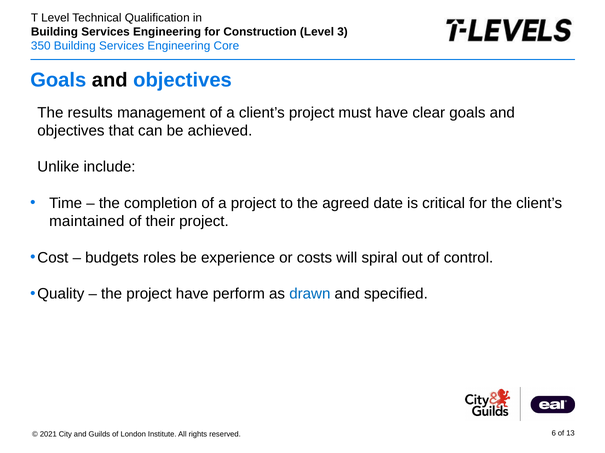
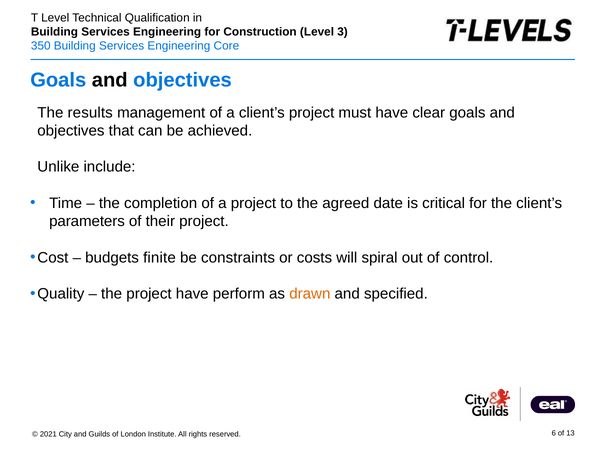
maintained: maintained -> parameters (87, 222)
roles: roles -> finite (159, 258)
experience: experience -> constraints (238, 258)
drawn colour: blue -> orange (310, 294)
